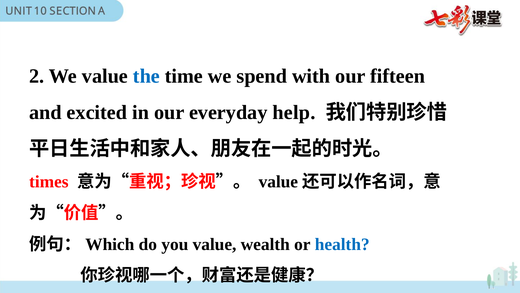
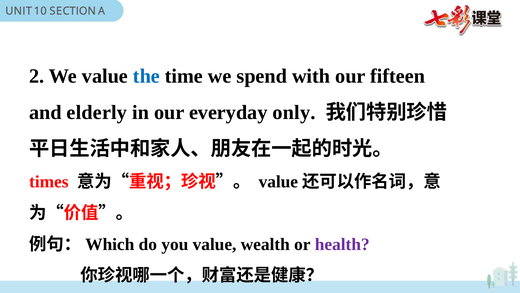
excited: excited -> elderly (97, 112)
help: help -> only (294, 112)
health colour: blue -> purple (342, 244)
